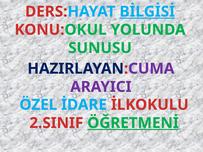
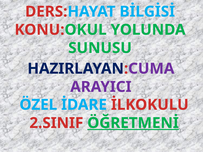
BİLGİSİ underline: present -> none (147, 12)
